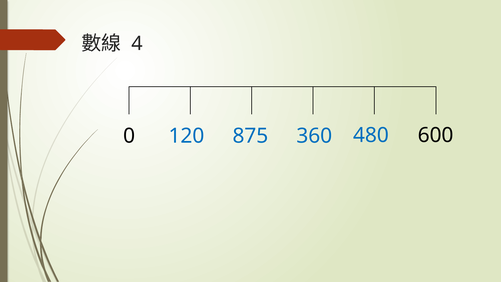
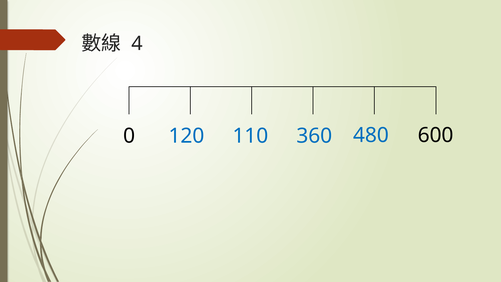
875: 875 -> 110 (250, 136)
